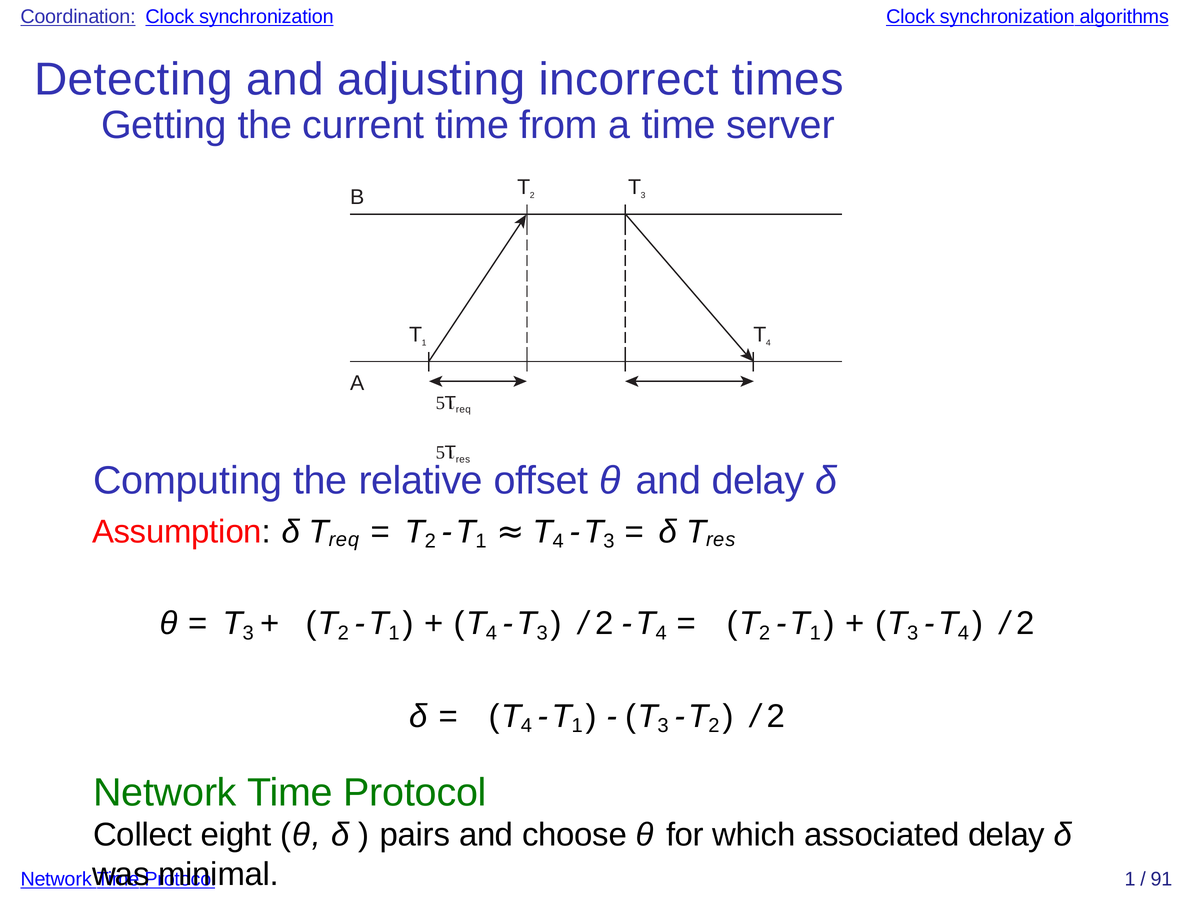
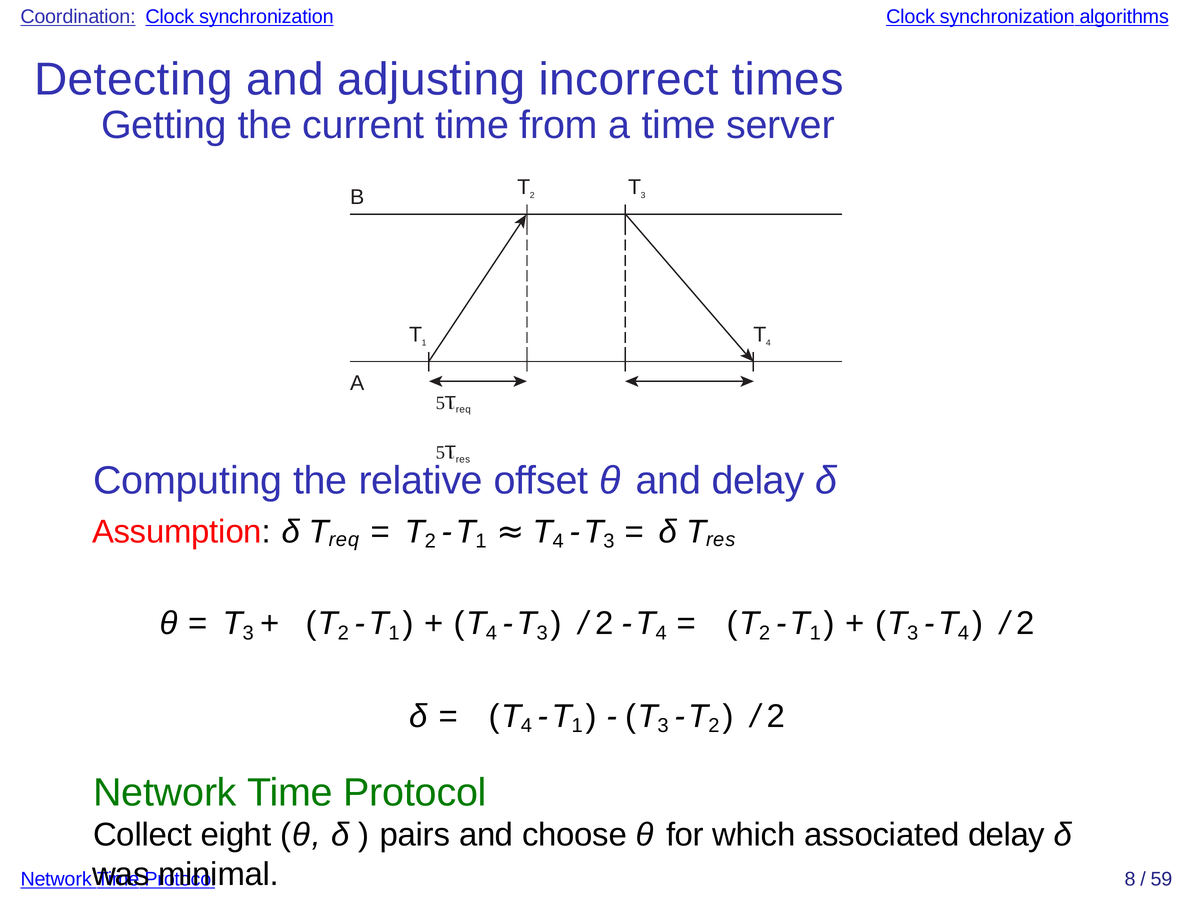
1: 1 -> 8 (1130, 879)
91: 91 -> 59 (1161, 879)
